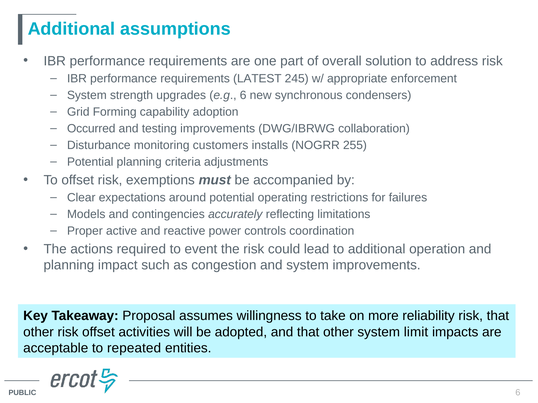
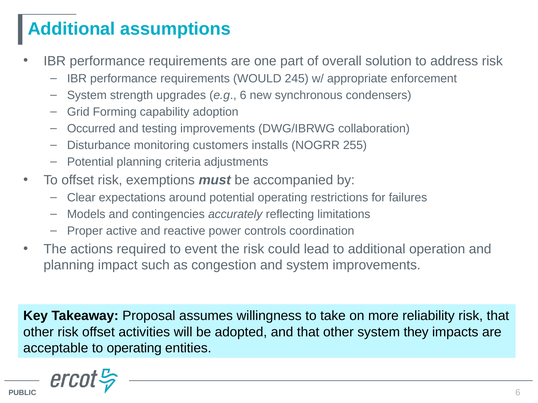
LATEST: LATEST -> WOULD (257, 79)
limit: limit -> they (416, 332)
to repeated: repeated -> operating (134, 349)
